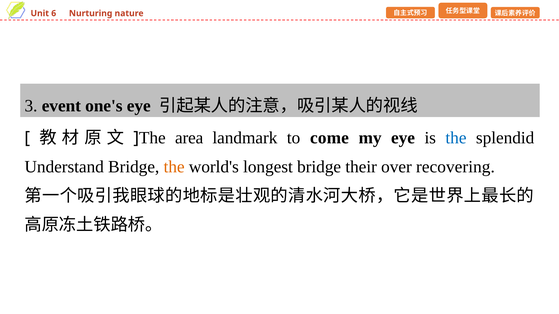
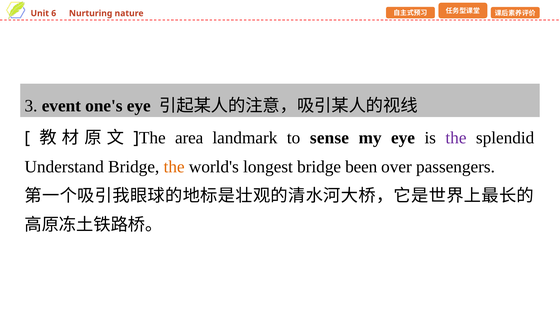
come: come -> sense (329, 138)
the colour: blue -> purple (456, 138)
their: their -> been (361, 167)
recovering: recovering -> passengers (455, 167)
